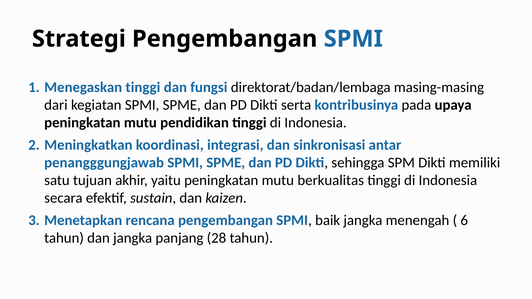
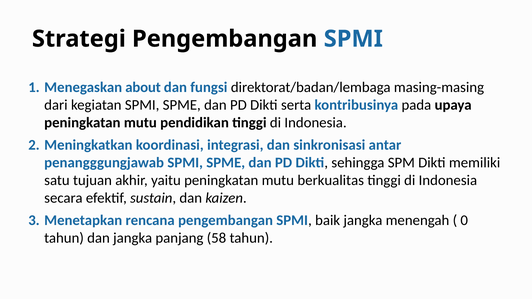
Menegaskan tinggi: tinggi -> about (143, 87)
6: 6 -> 0 (464, 220)
28: 28 -> 58 (216, 238)
